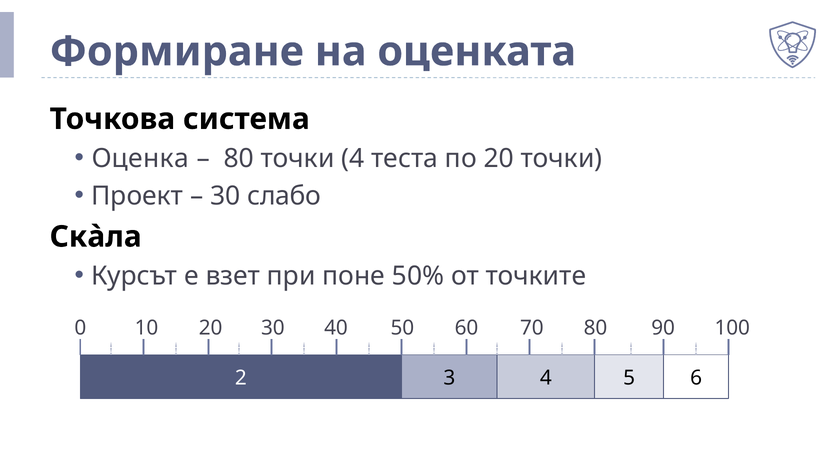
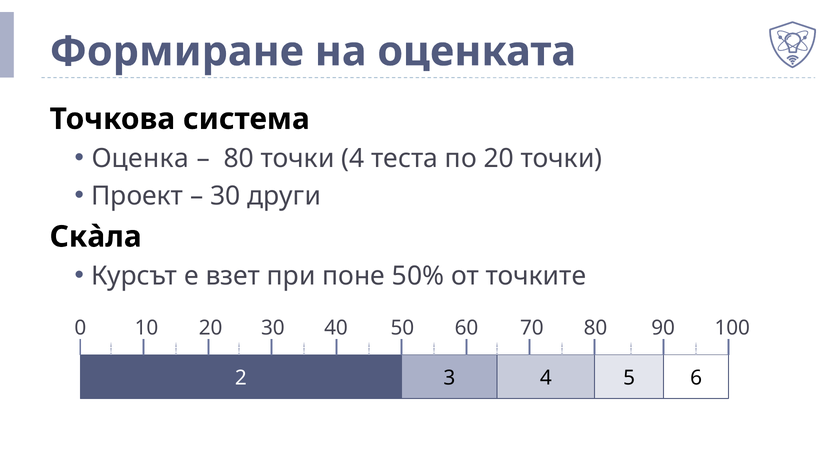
слабо: слабо -> други (284, 196)
